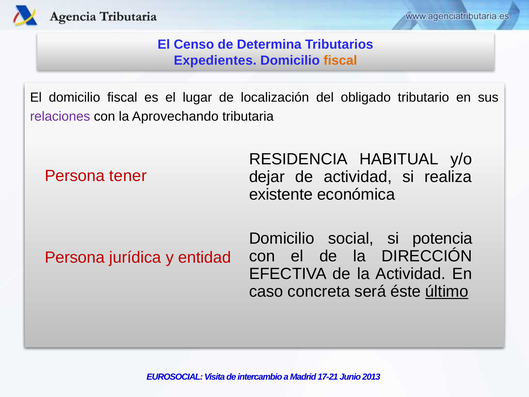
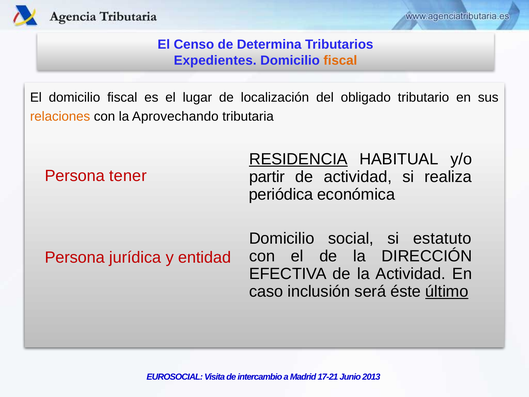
relaciones colour: purple -> orange (60, 116)
RESIDENCIA underline: none -> present (298, 159)
dejar: dejar -> partir (267, 177)
existente: existente -> periódica (281, 194)
potencia: potencia -> estatuto (442, 238)
concreta: concreta -> inclusión (319, 291)
